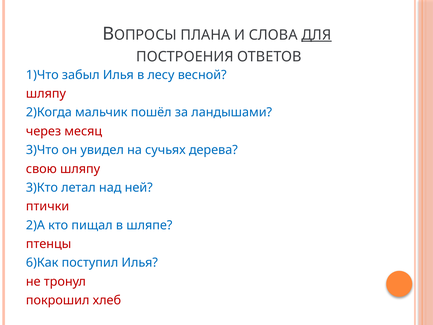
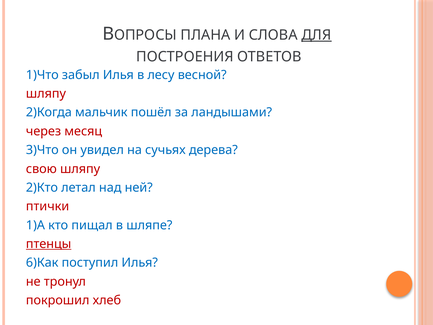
3)Кто: 3)Кто -> 2)Кто (42, 187)
2)А: 2)А -> 1)А (35, 225)
птенцы underline: none -> present (49, 244)
